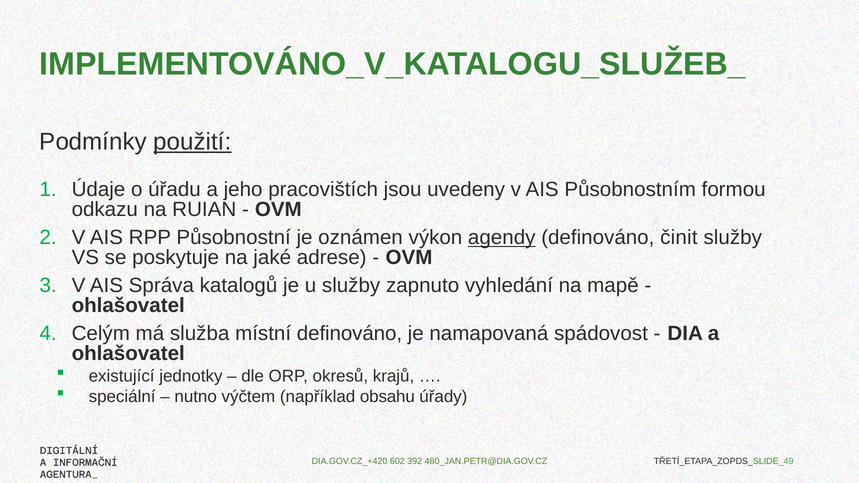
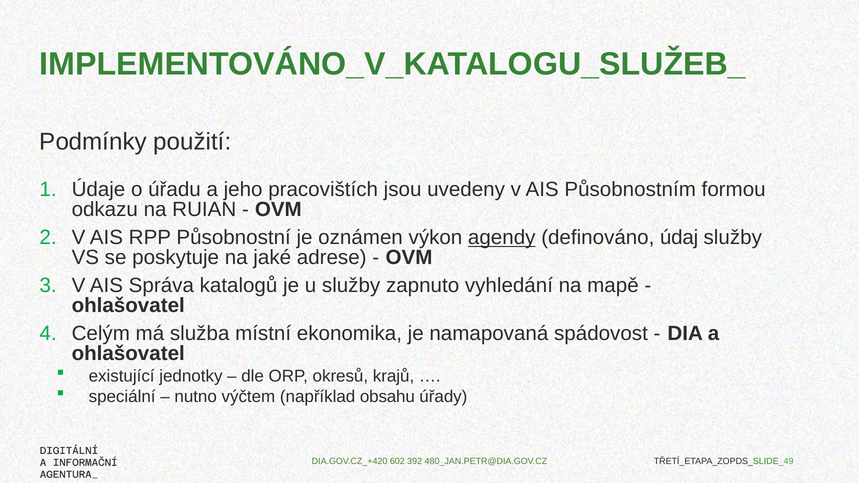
použití underline: present -> none (192, 142)
činit: činit -> údaj (679, 238)
místní definováno: definováno -> ekonomika (349, 334)
